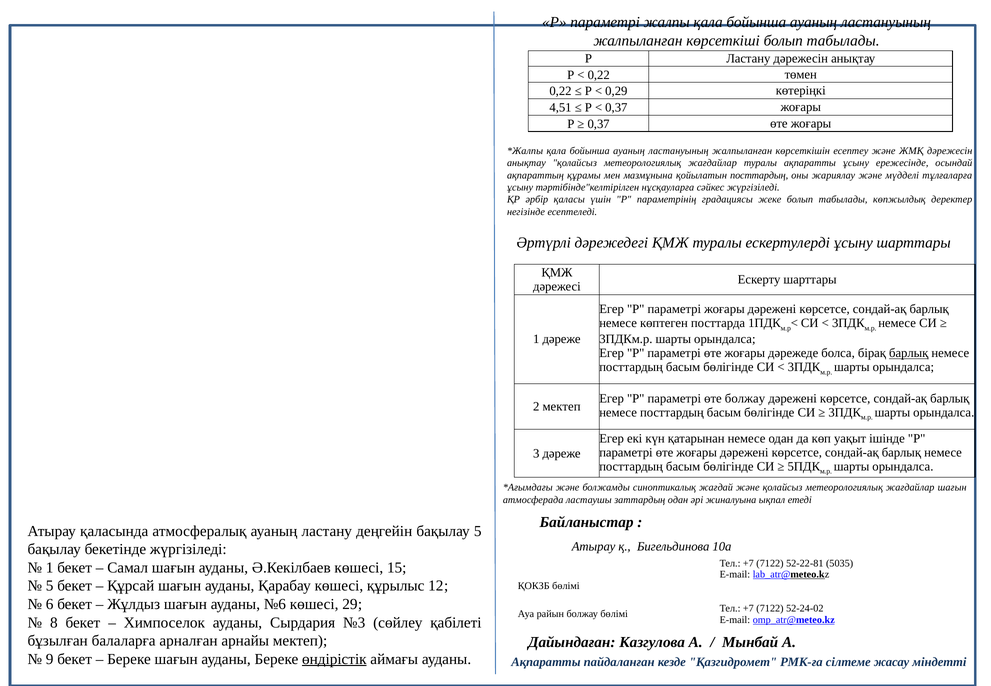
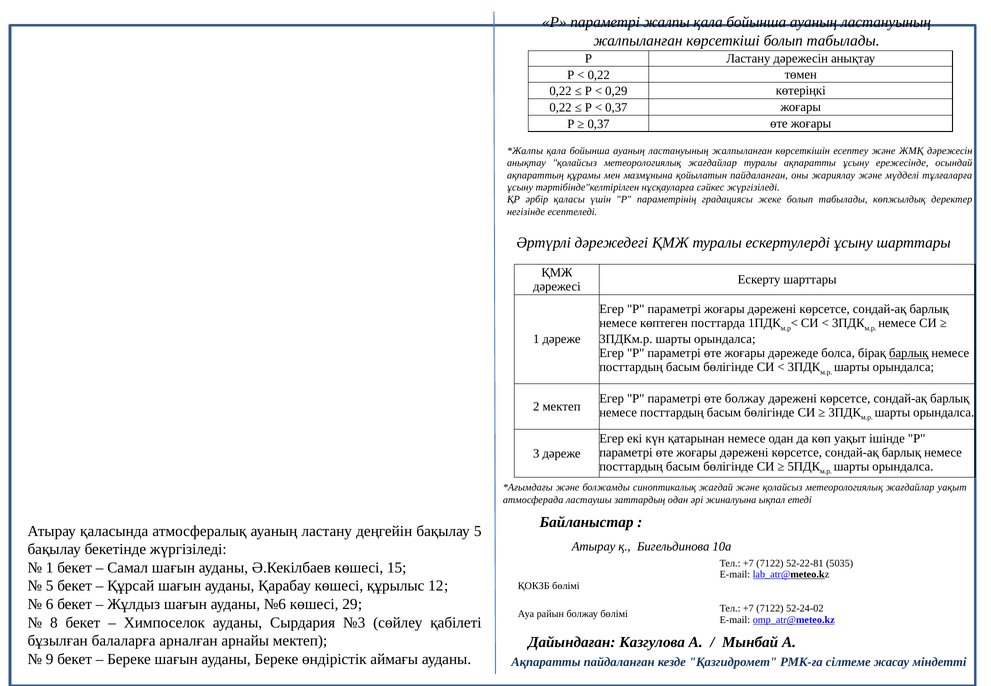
4,51: 4,51 -> 0,22 (561, 108)
қойылатын посттардың: посттардың -> пайдаланған (759, 175)
жағдайлар шағын: шағын -> уақыт (952, 488)
өндірістік underline: present -> none (334, 659)
